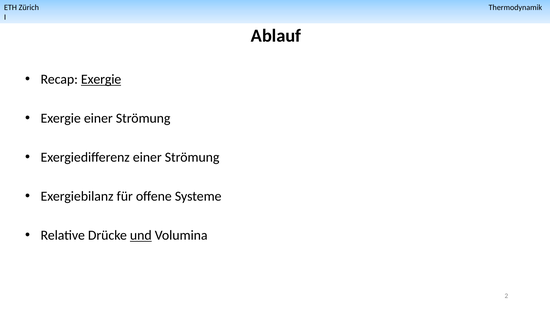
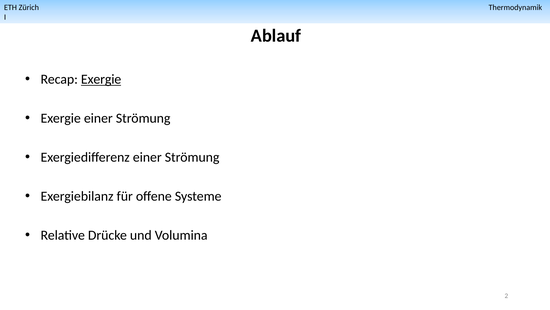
und underline: present -> none (141, 235)
